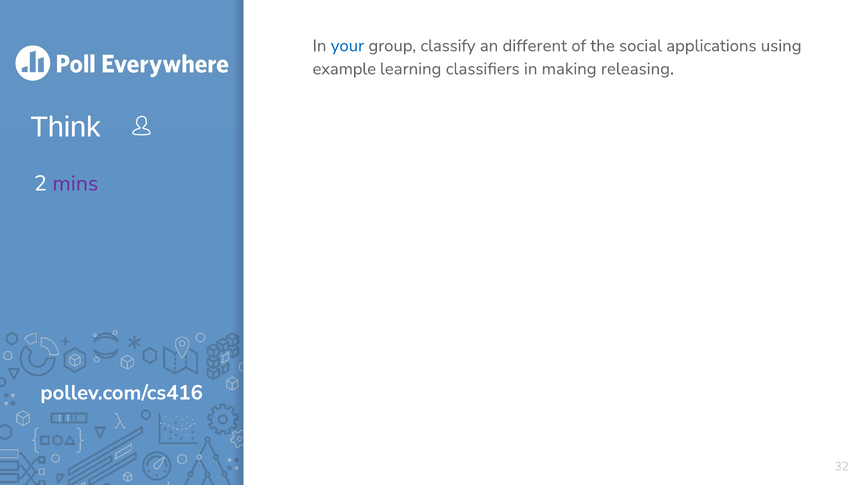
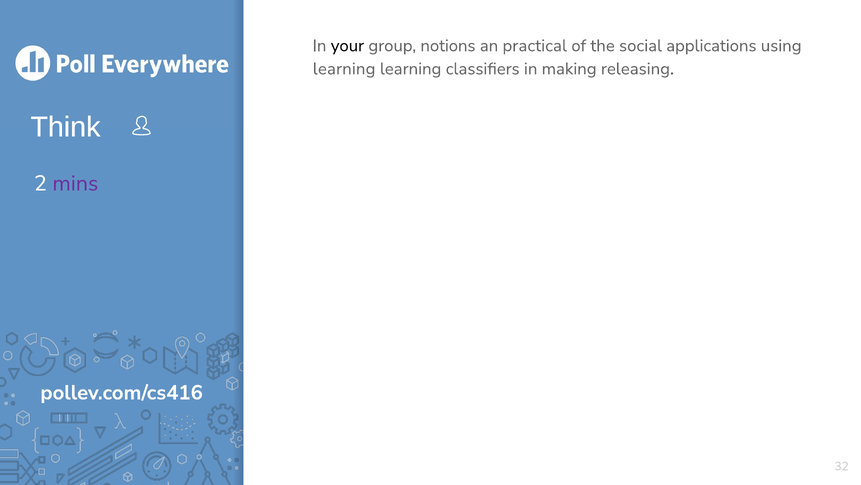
your colour: blue -> black (347, 46)
classify: classify -> notions (448, 46)
different: different -> practical (535, 46)
example: example -> learning (344, 69)
